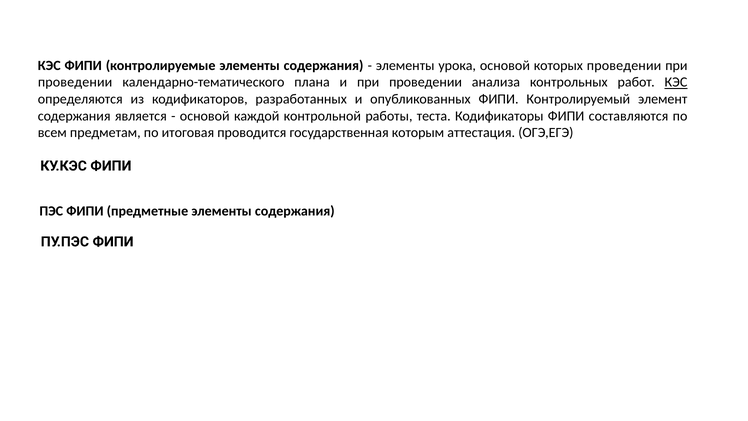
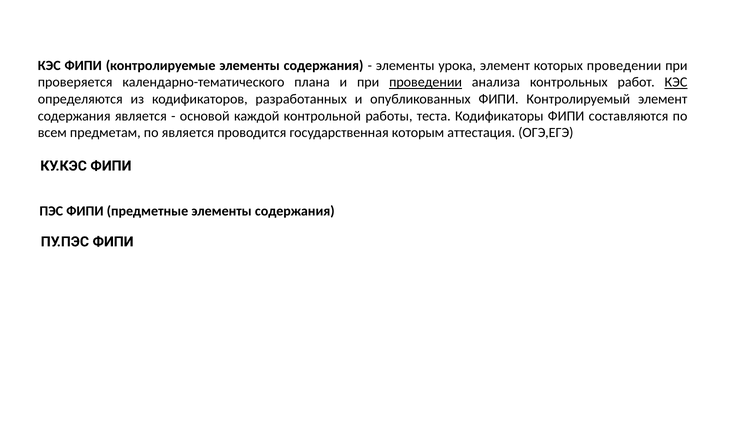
урока основой: основой -> элемент (505, 65)
проведении: проведении -> проверяется (75, 82)
проведении underline: none -> present (426, 82)
по итоговая: итоговая -> является (188, 133)
